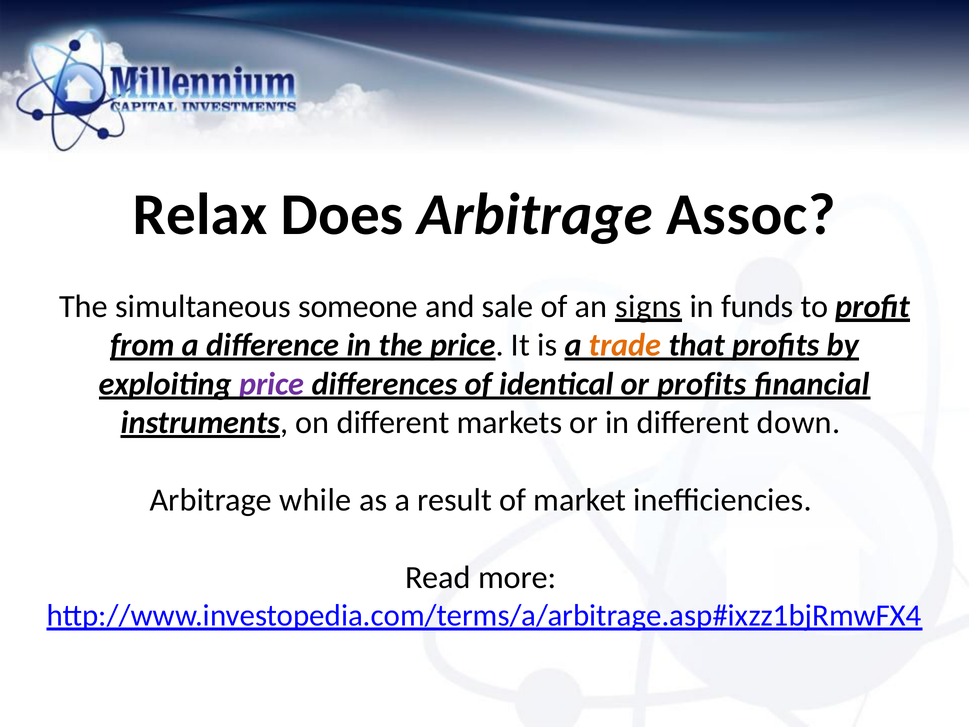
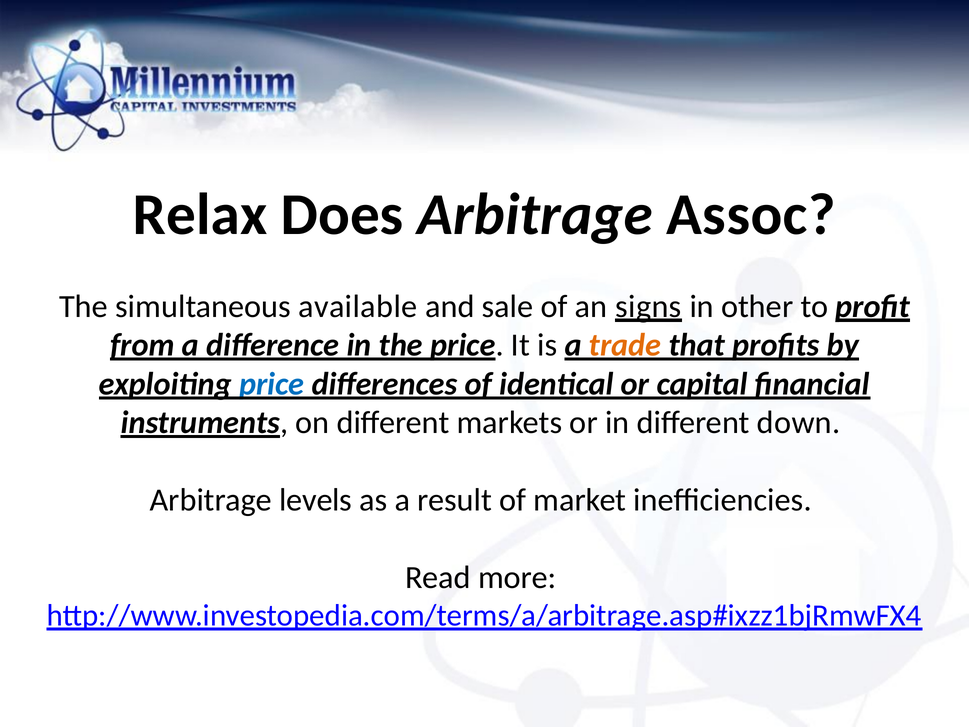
someone: someone -> available (358, 306)
funds: funds -> other (757, 306)
price colour: purple -> blue (272, 384)
or profits: profits -> capital (702, 384)
while: while -> levels (316, 500)
